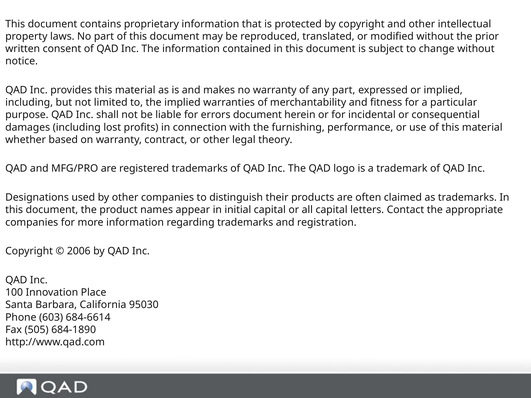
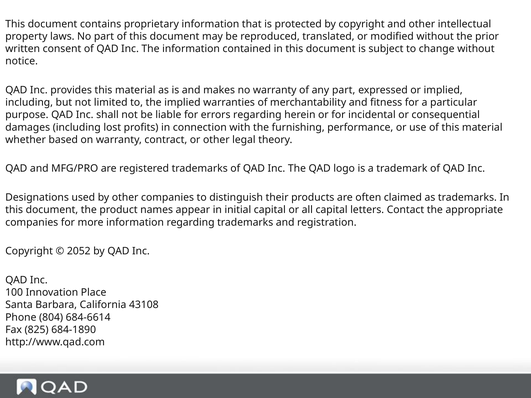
errors document: document -> regarding (257, 115)
2006: 2006 -> 2052 (79, 251)
95030: 95030 -> 43108 (144, 305)
603: 603 -> 804 (51, 317)
505: 505 -> 825 (37, 330)
